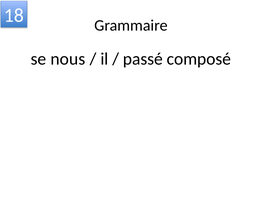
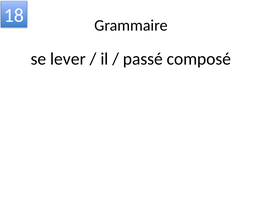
nous: nous -> lever (68, 59)
